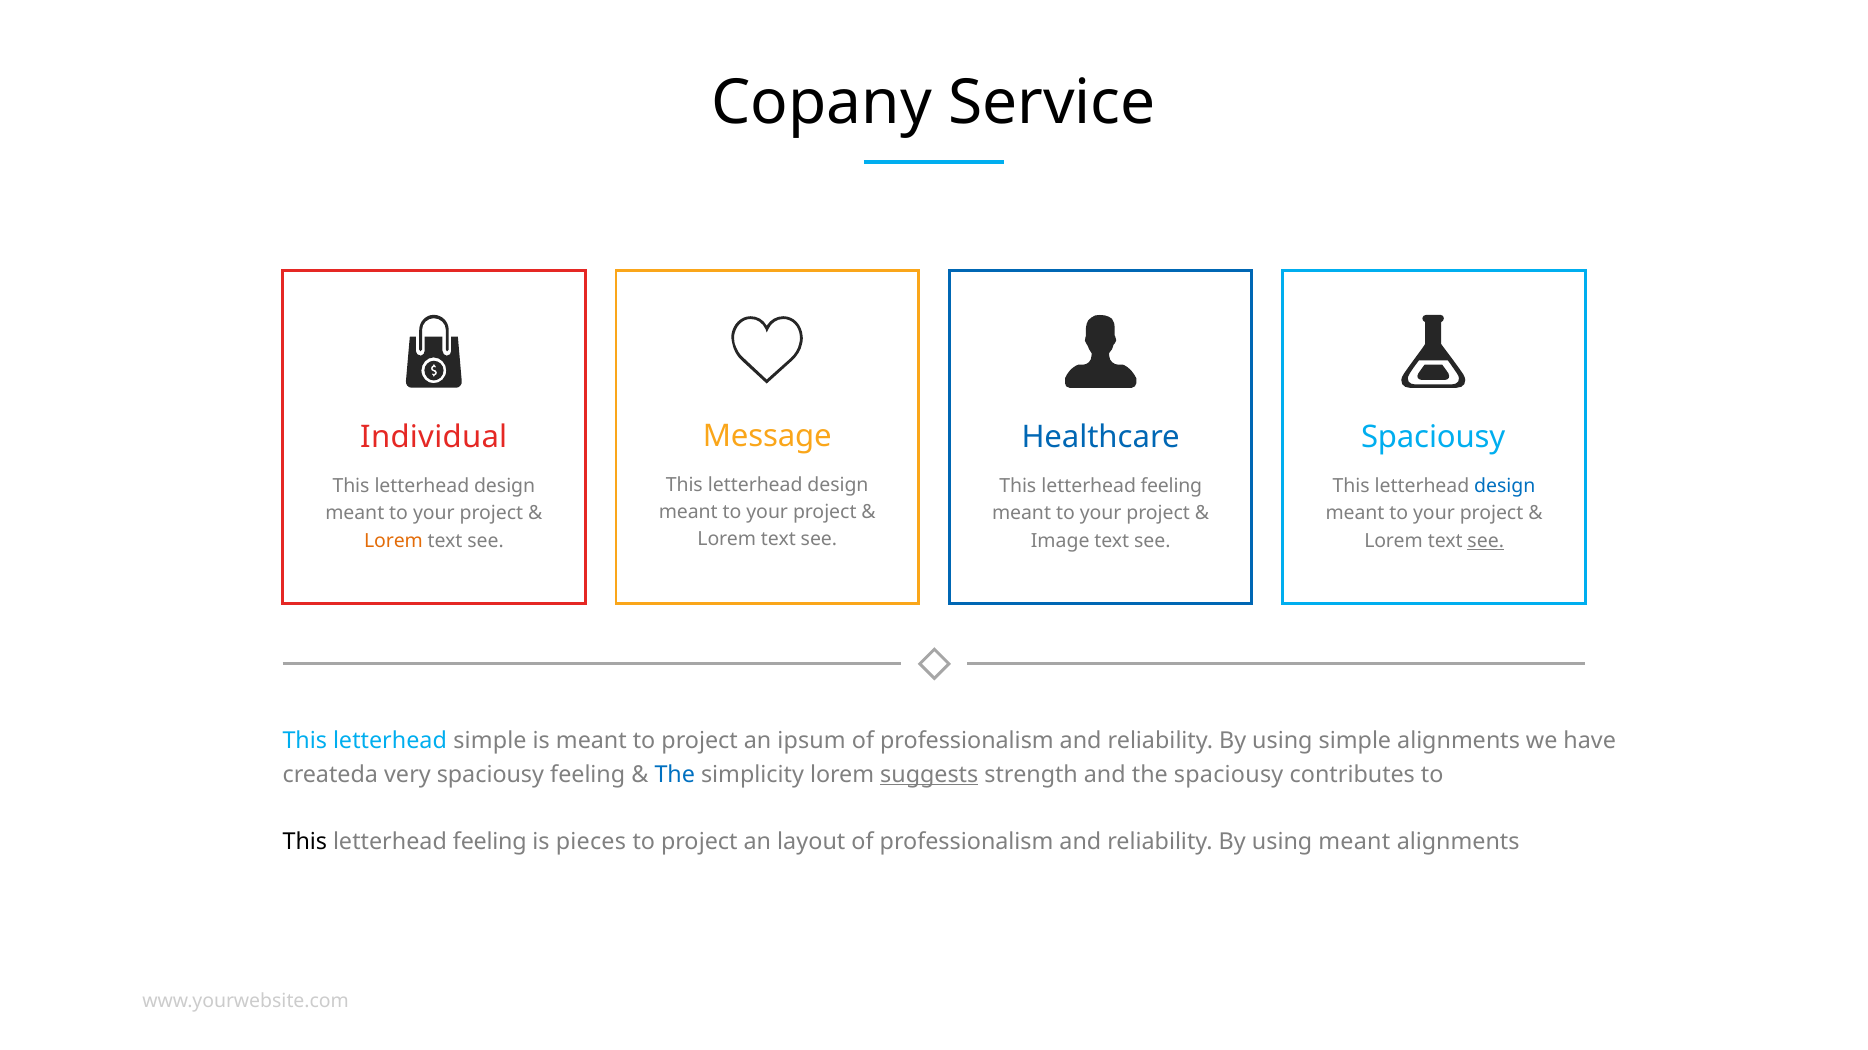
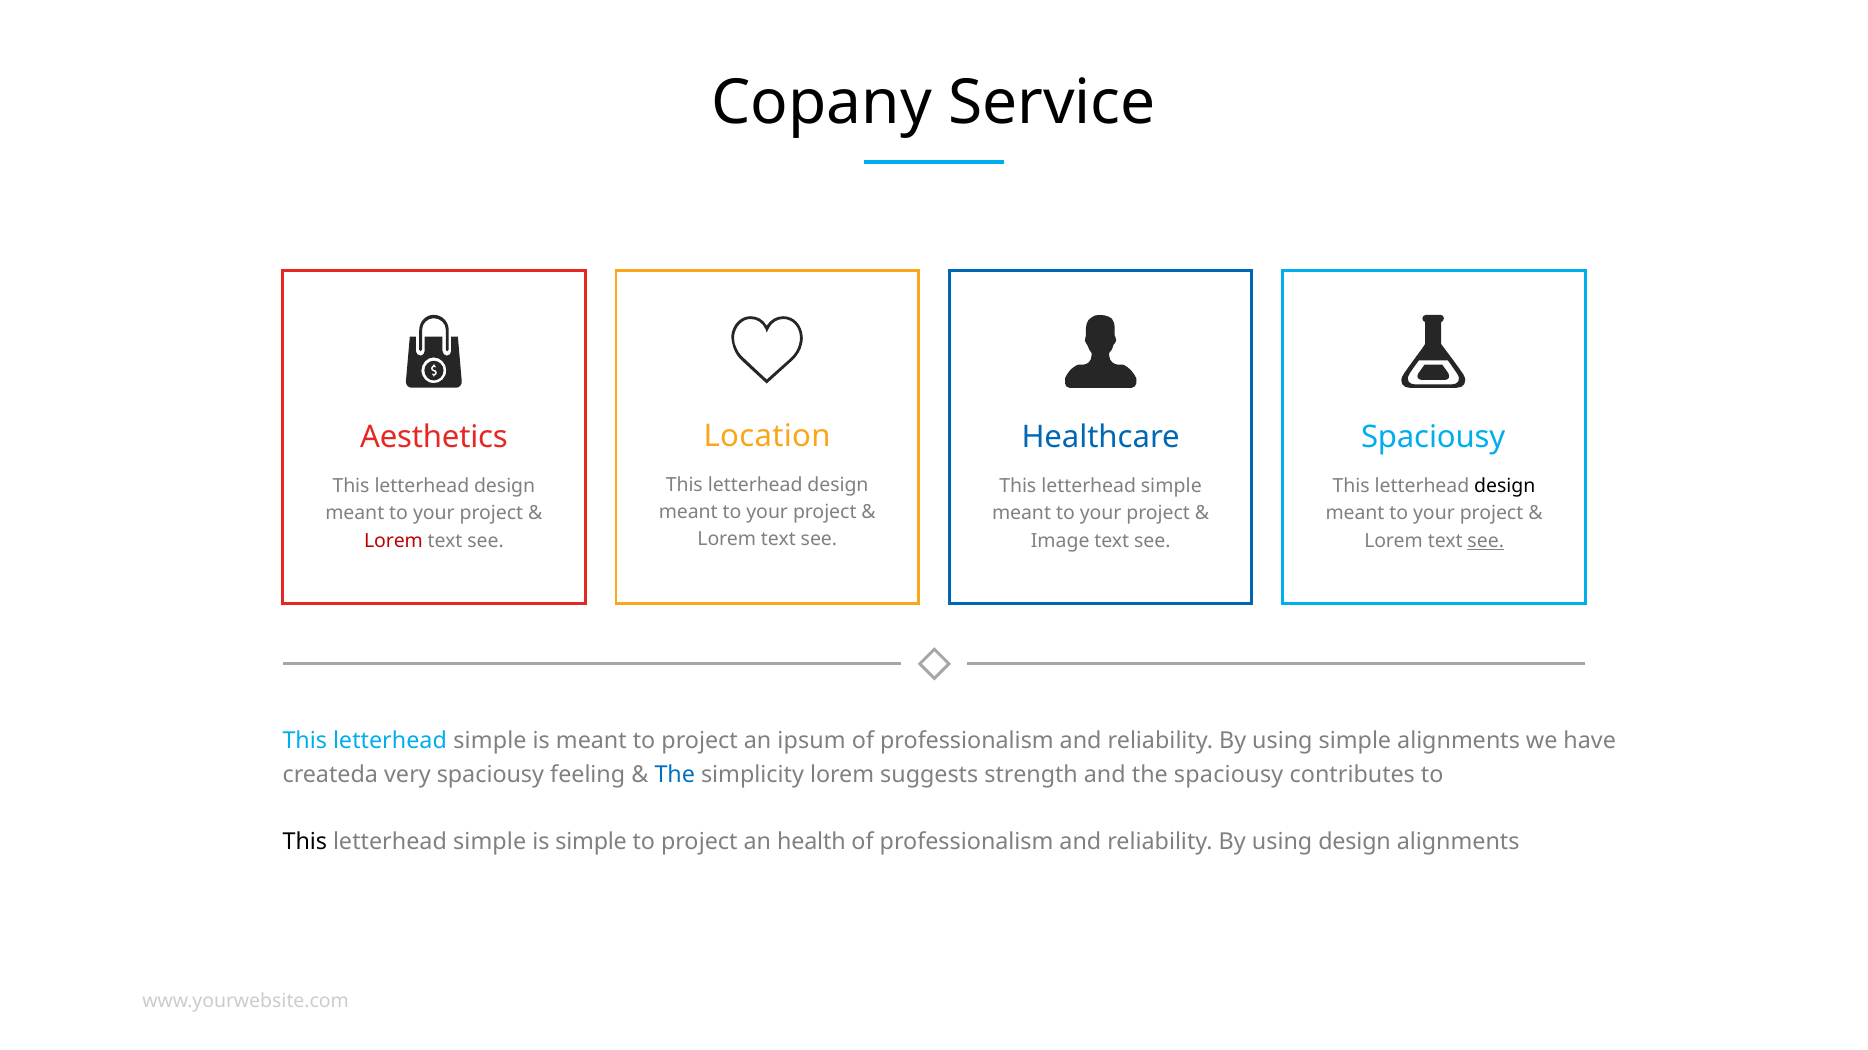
Message: Message -> Location (767, 436)
Individual: Individual -> Aesthetics (434, 438)
feeling: feeling -> simple (1171, 487)
design colour: blue -> black (1505, 487)
Lorem colour: orange -> red (393, 541)
suggests underline: present -> none (929, 775)
feeling: feeling -> simple (490, 842)
is pieces: pieces -> simple (591, 842)
layout: layout -> health (811, 842)
using meant: meant -> design (1355, 842)
